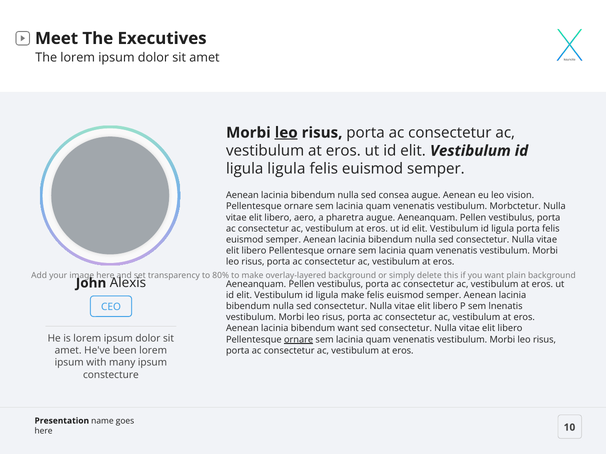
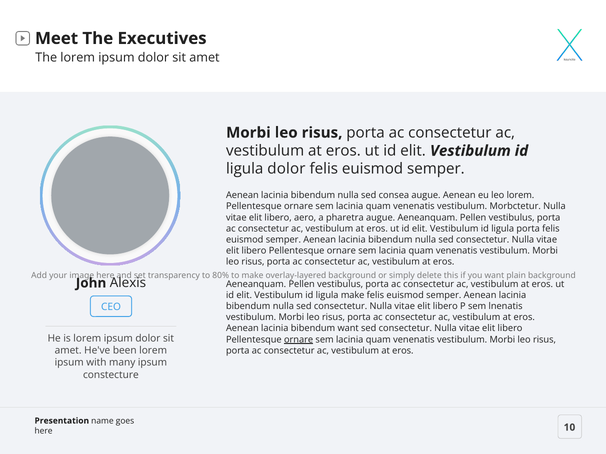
leo underline: present -> none (286, 133)
ligula ligula: ligula -> dolor (286, 169)
leo vision: vision -> lorem (520, 196)
